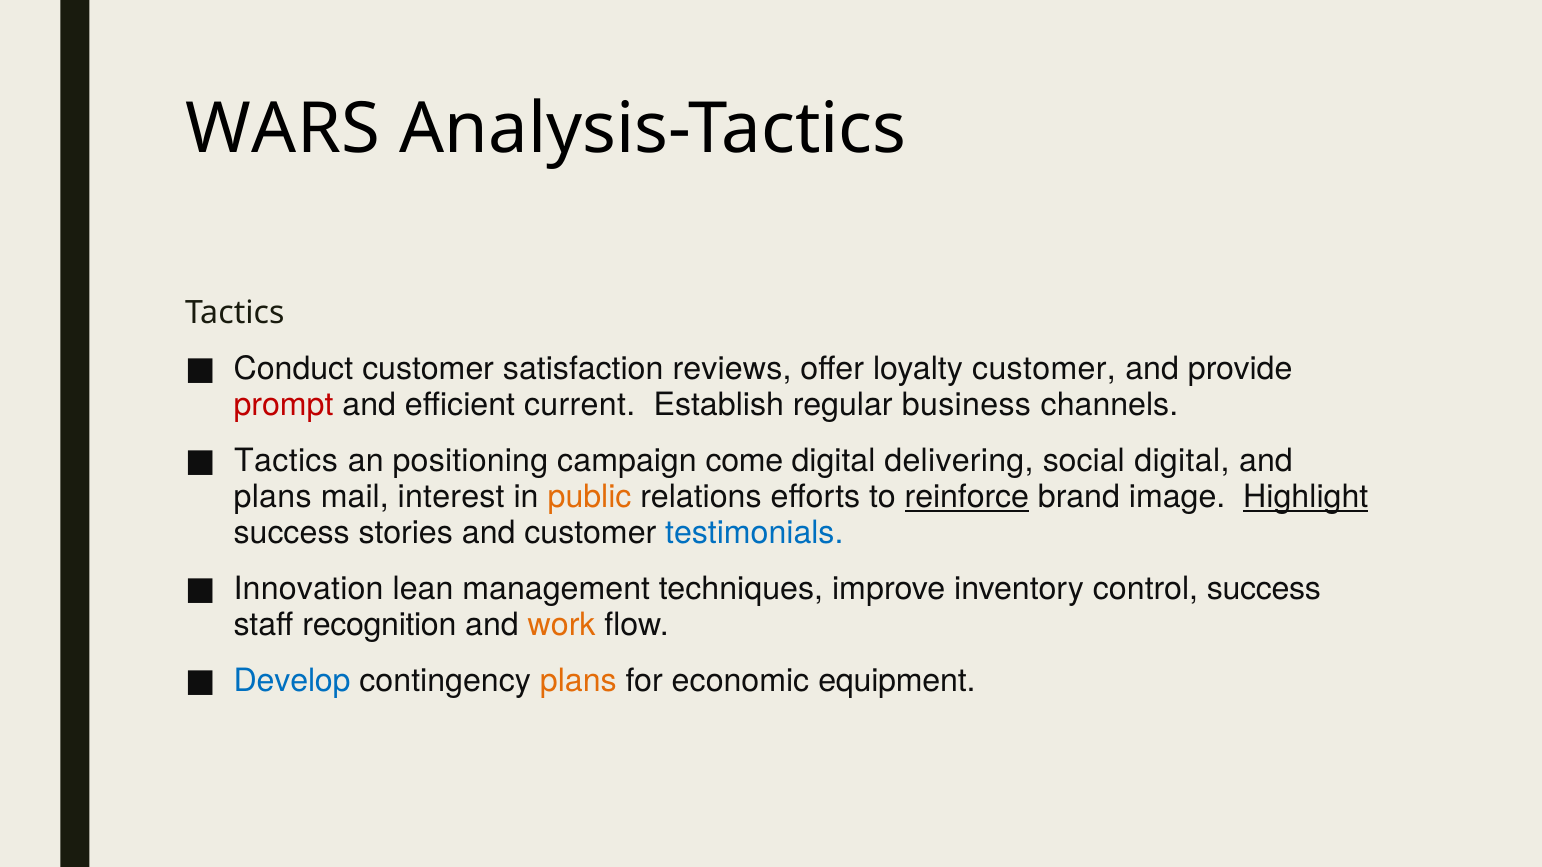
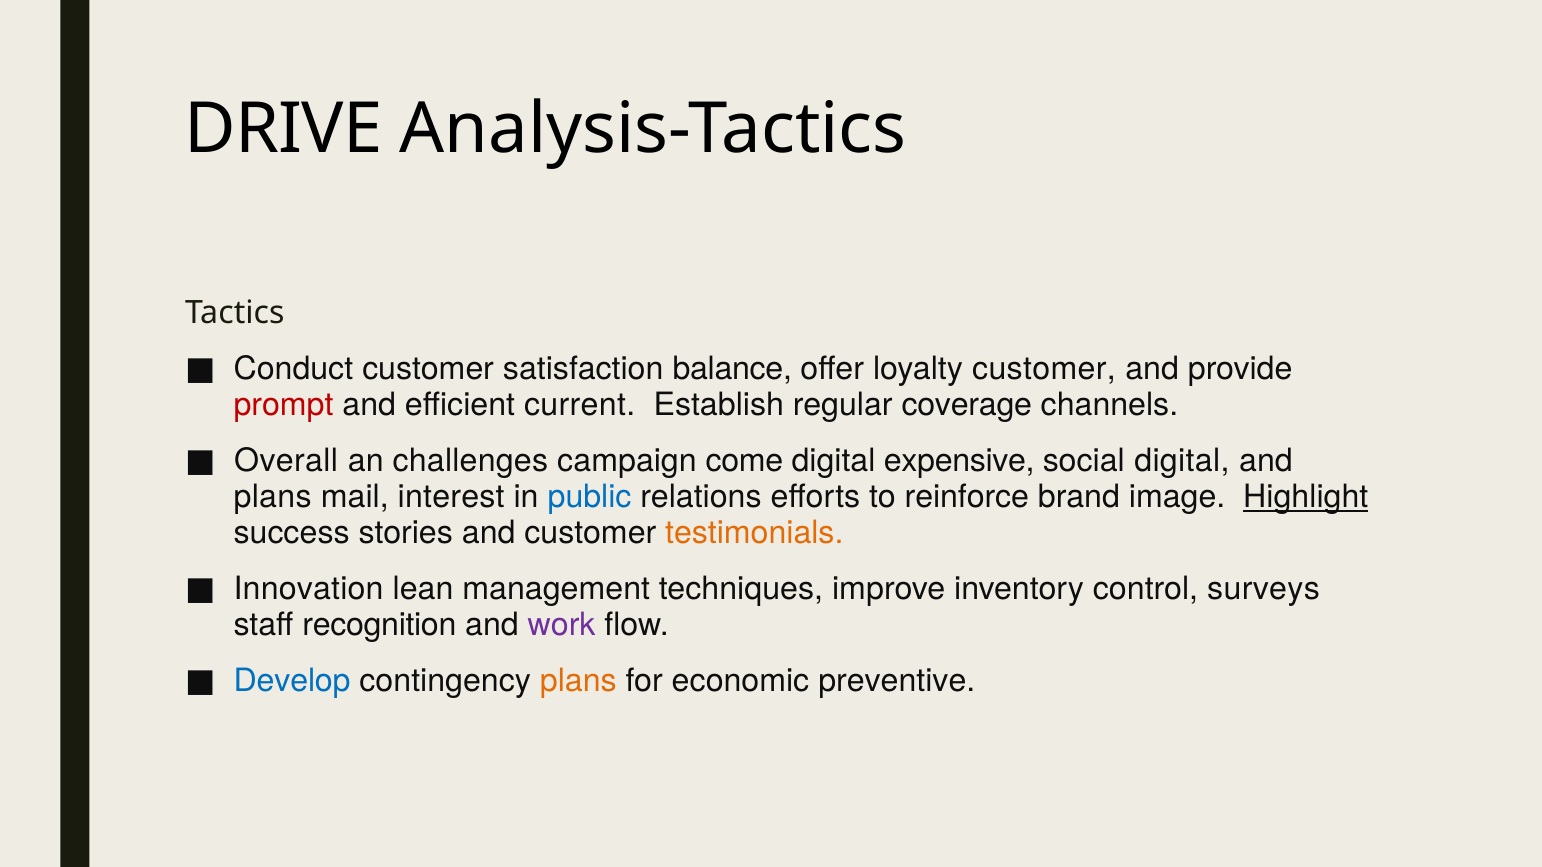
WARS: WARS -> DRIVE (283, 130)
reviews: reviews -> balance (732, 369)
business: business -> coverage (967, 405)
Tactics: Tactics -> Overall (286, 461)
positioning: positioning -> challenges (470, 461)
delivering: delivering -> expensive (959, 461)
public colour: orange -> blue (590, 497)
reinforce underline: present -> none (967, 497)
testimonials colour: blue -> orange (754, 533)
control success: success -> surveys (1264, 589)
work colour: orange -> purple (562, 625)
equipment: equipment -> preventive (897, 681)
